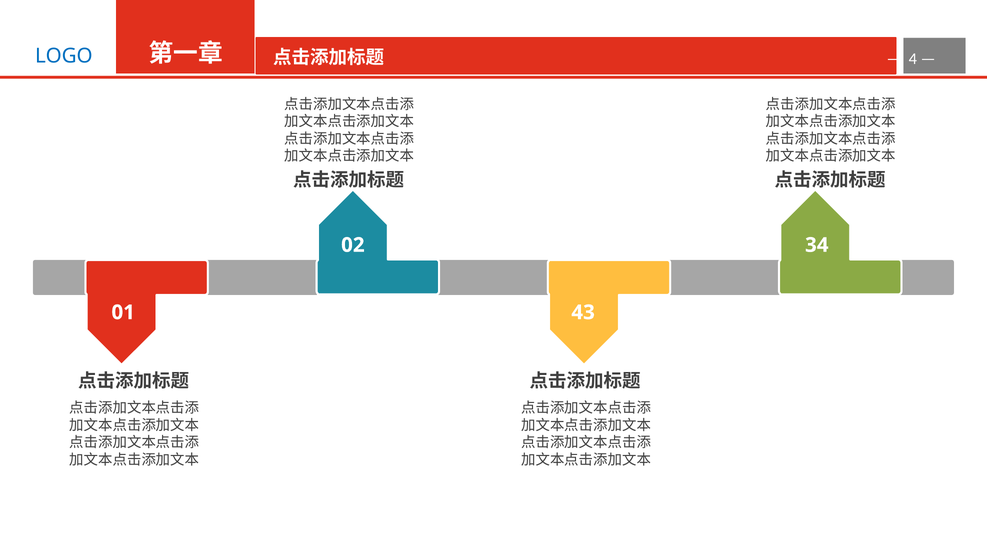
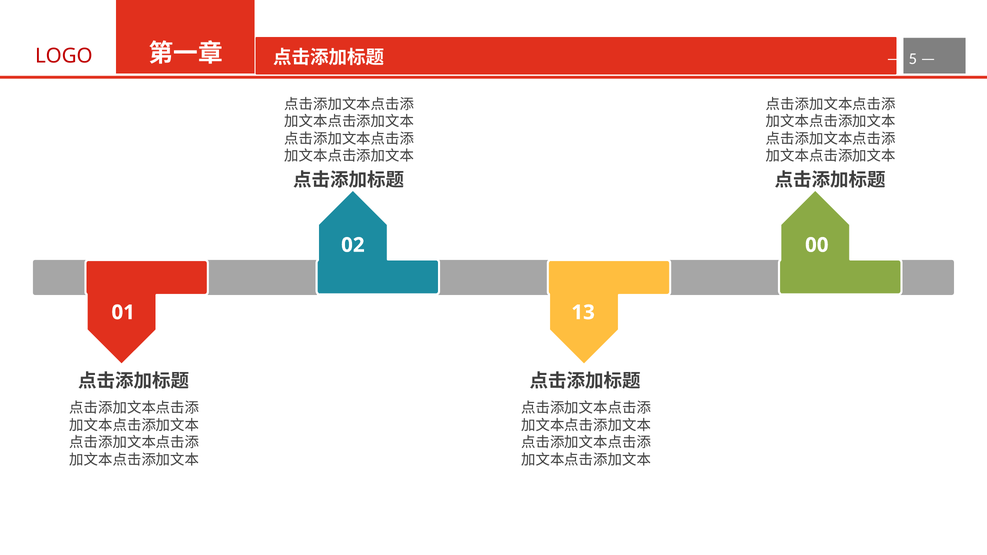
LOGO colour: blue -> red (64, 56)
4: 4 -> 5 (913, 59)
34: 34 -> 00 (817, 245)
43: 43 -> 13 (583, 313)
